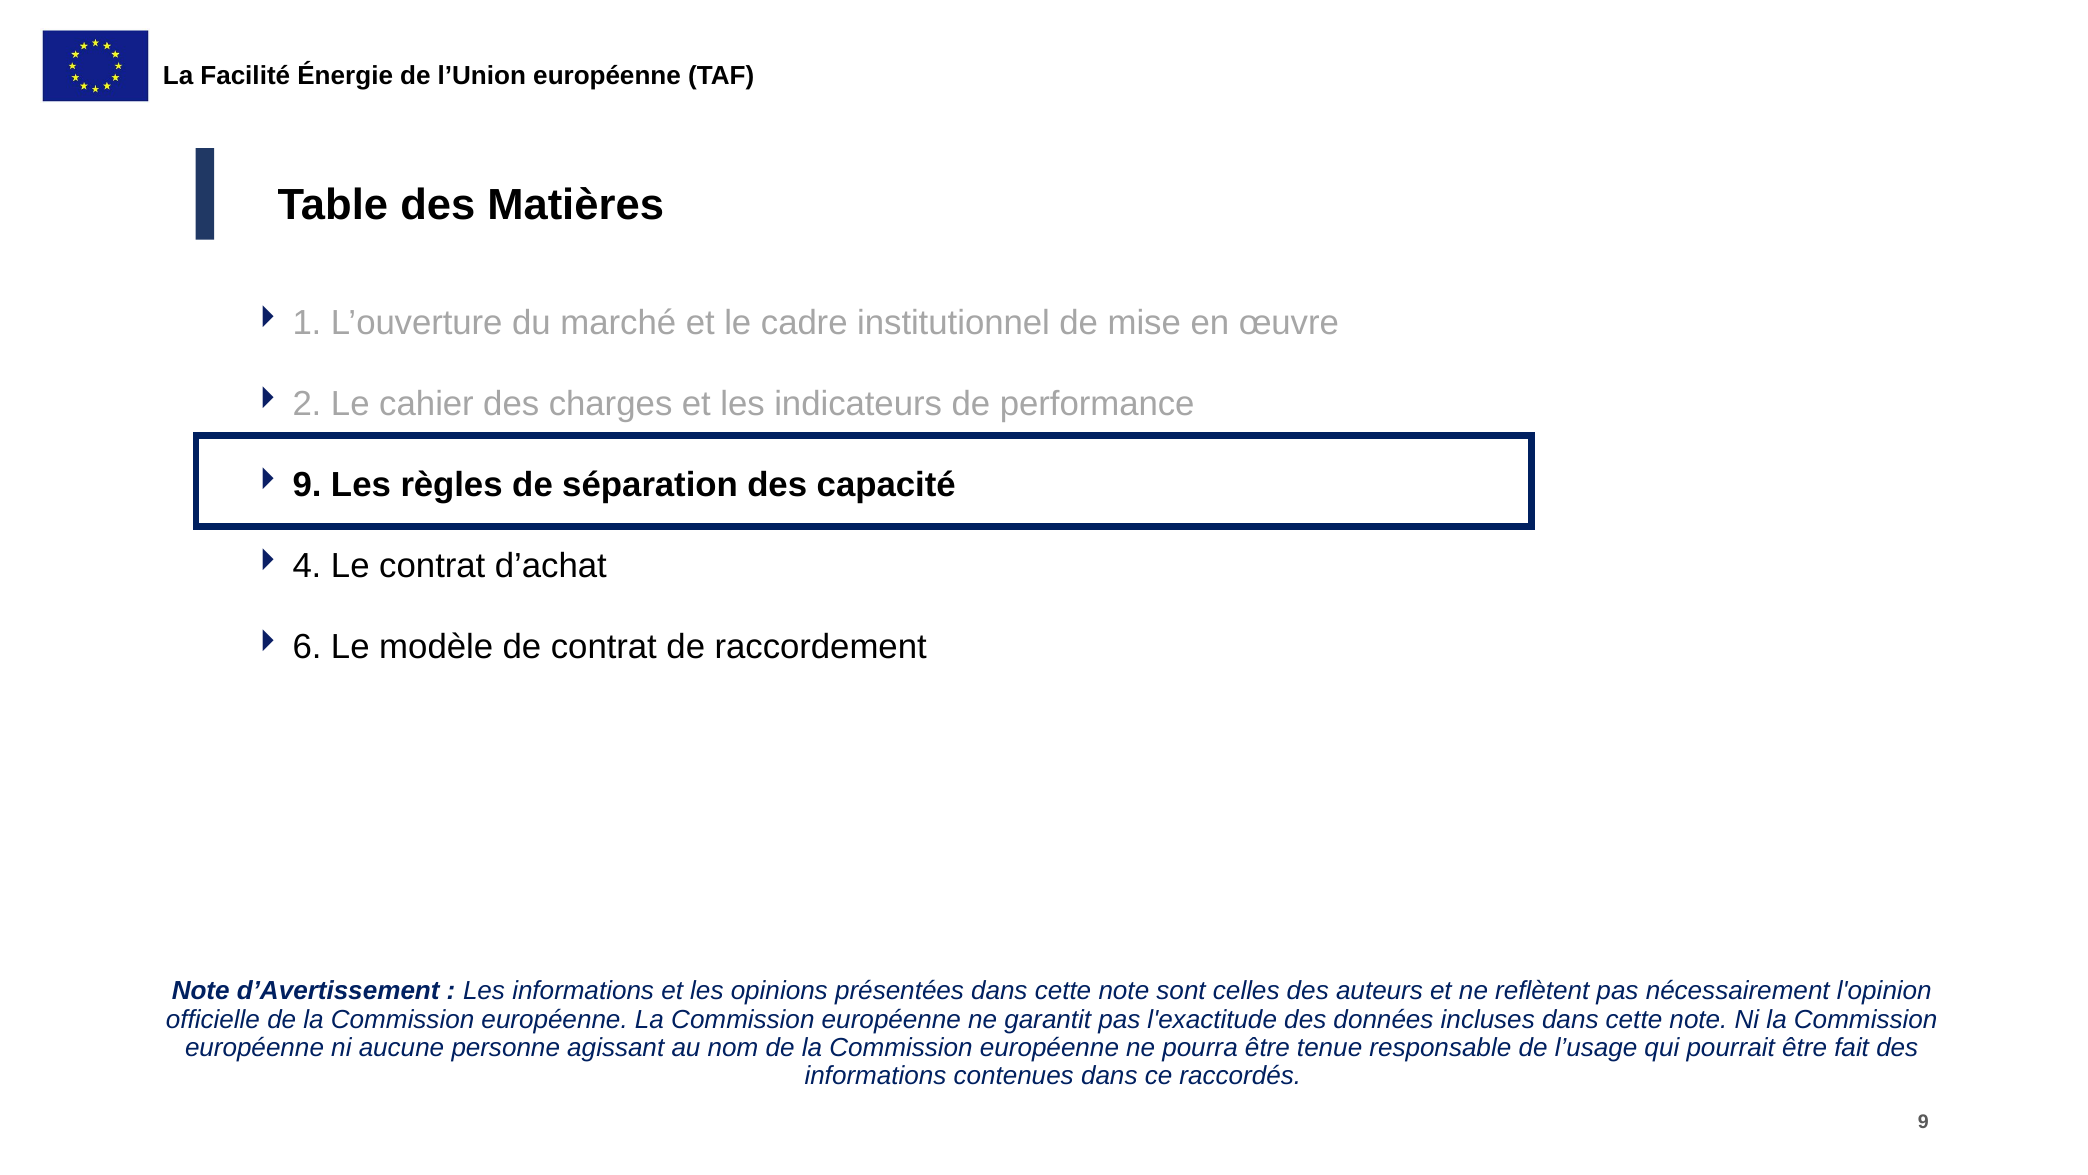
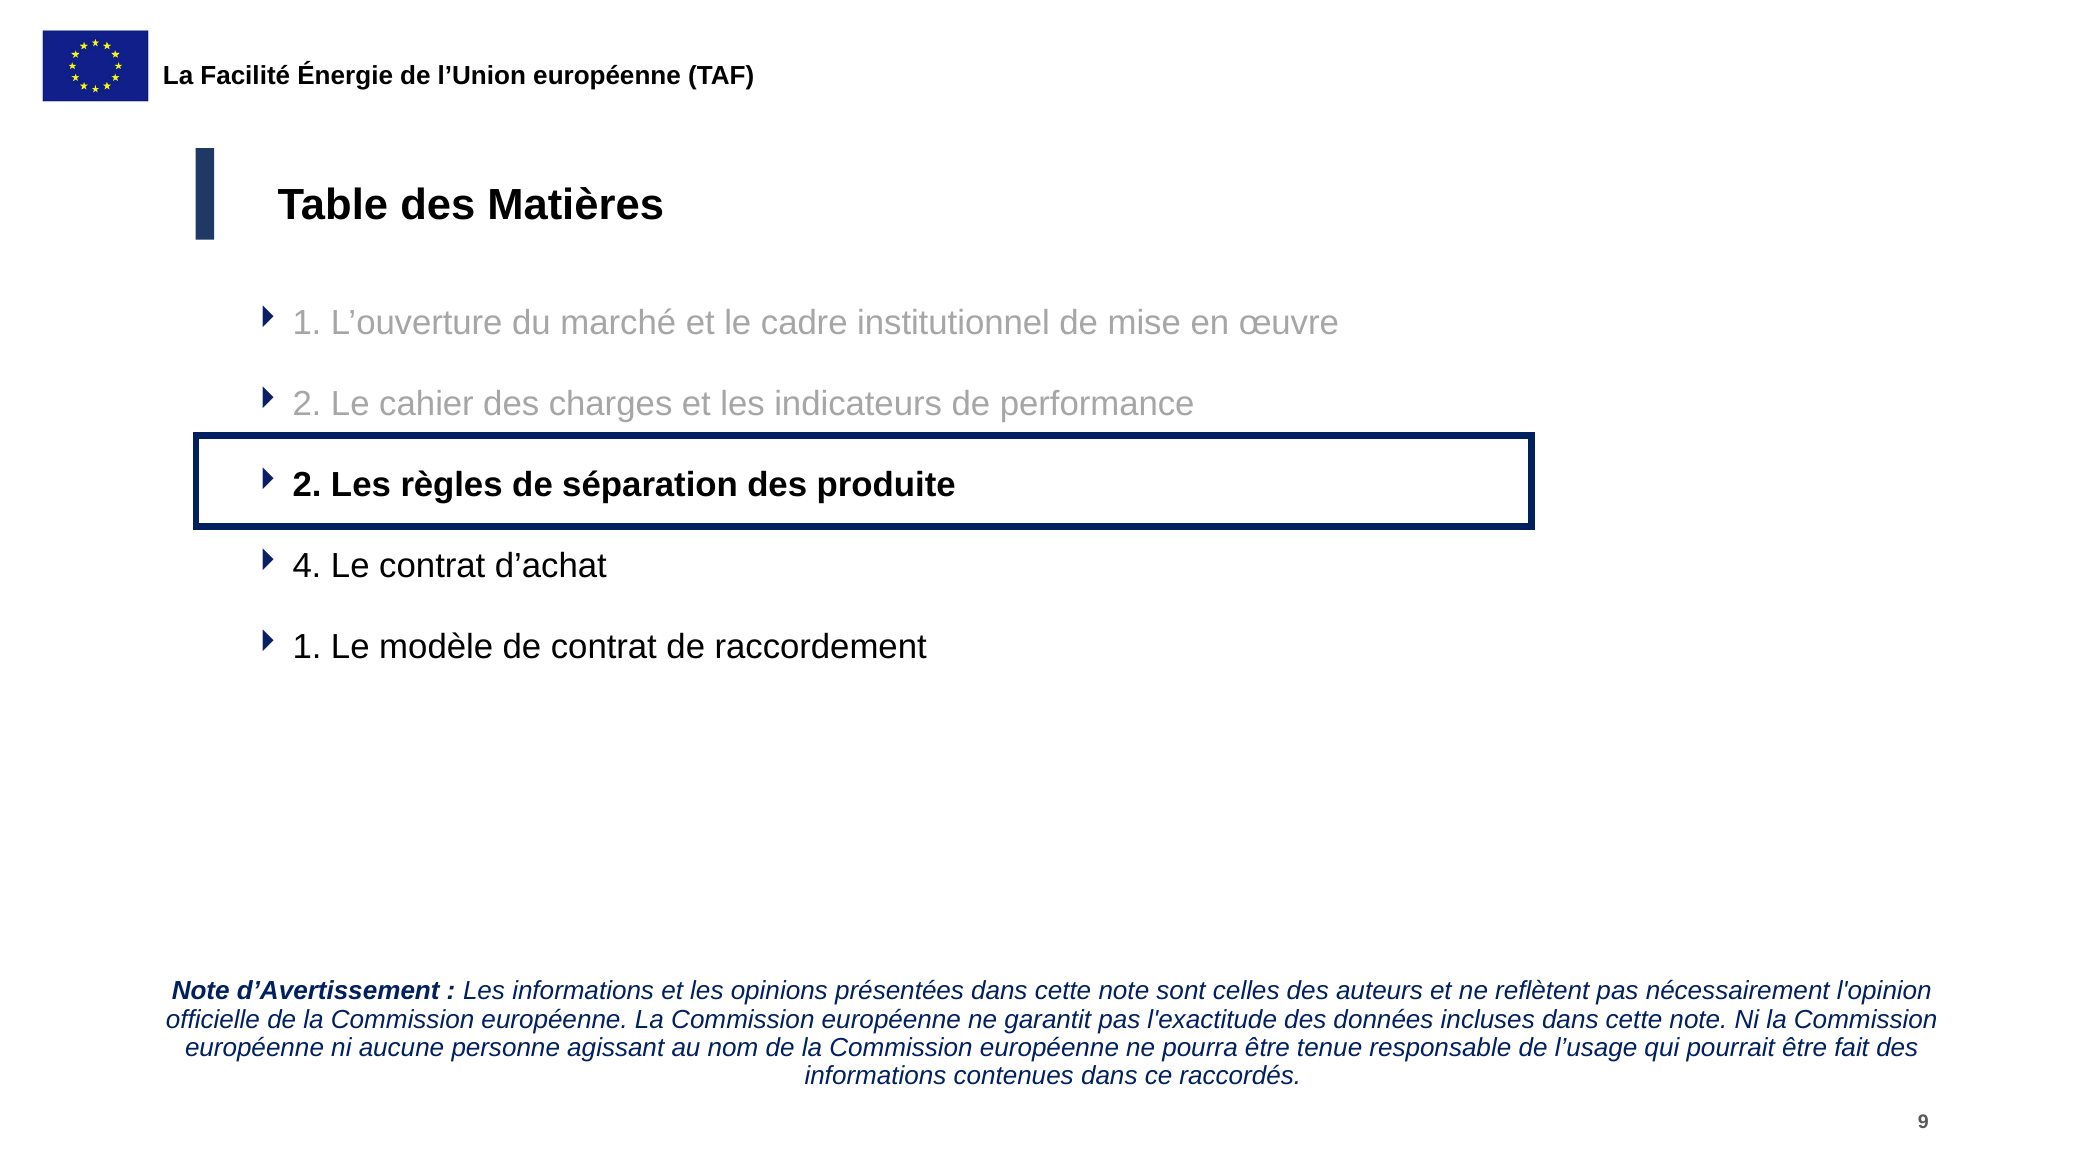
9: 9 -> 2 (307, 485)
capacité: capacité -> produite (886, 485)
6: 6 -> 1 (307, 647)
